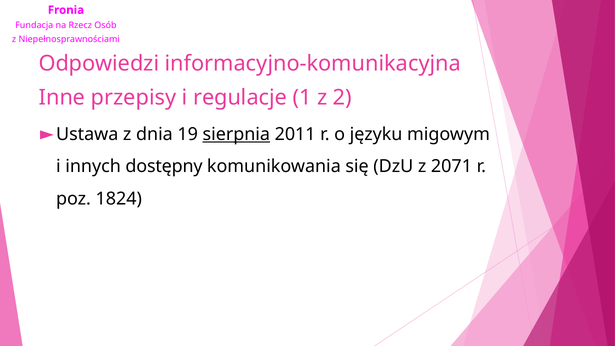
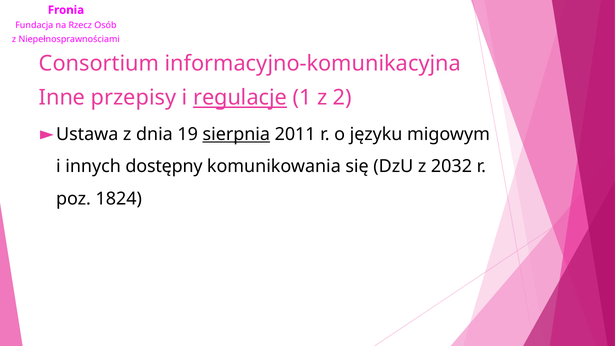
Odpowiedzi: Odpowiedzi -> Consortium (99, 64)
regulacje underline: none -> present (240, 98)
2071: 2071 -> 2032 (452, 166)
